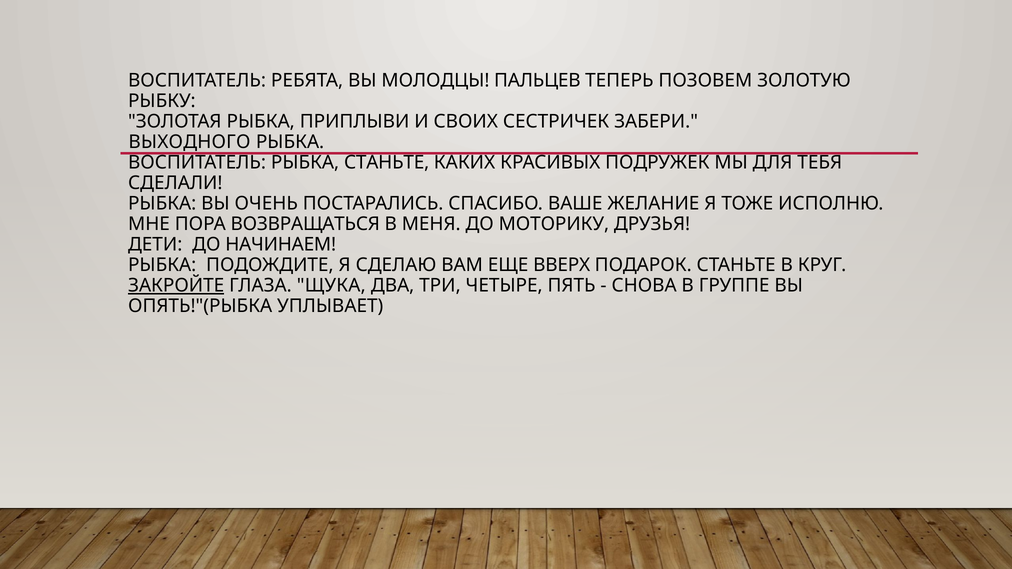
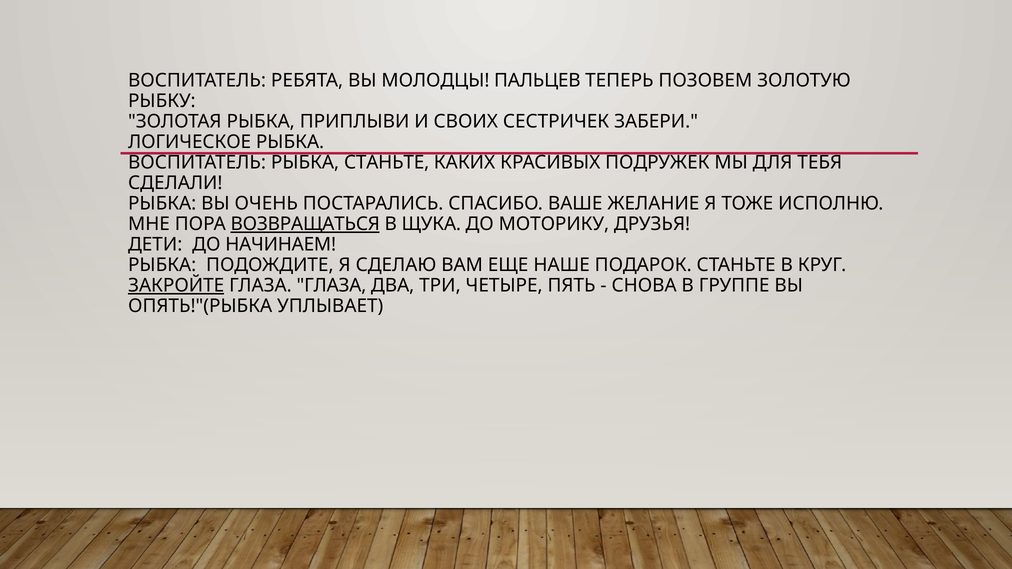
ВЫХОДНОГО: ВЫХОДНОГО -> ЛОГИЧЕСКОЕ (190, 142)
ВОЗВРАЩАТЬСЯ underline: none -> present (305, 224)
МЕНЯ: МЕНЯ -> ЩУКА (431, 224)
ВВЕРХ: ВВЕРХ -> НАШЕ (562, 265)
ГЛАЗА ЩУКА: ЩУКА -> ГЛАЗА (331, 286)
